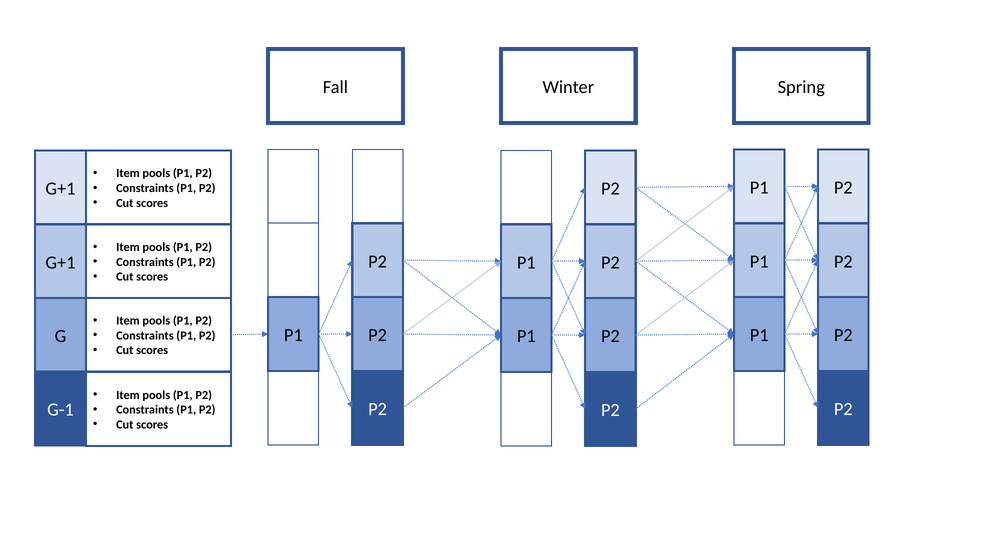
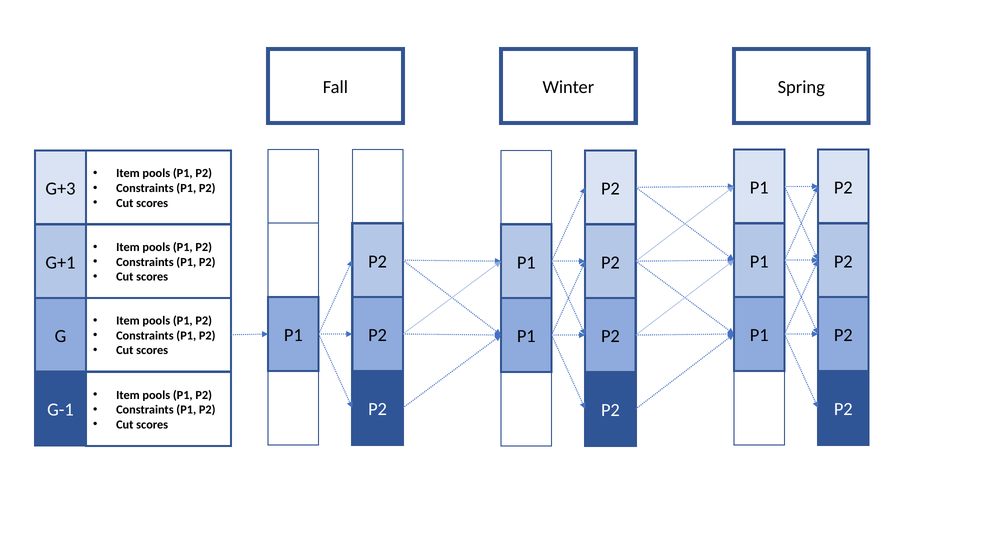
G+1: G+1 -> G+3 (60, 188)
